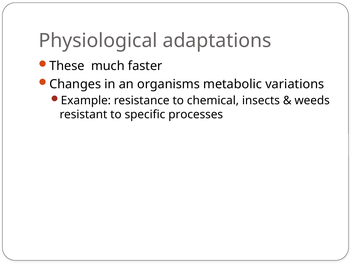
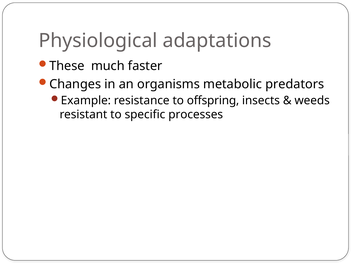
variations: variations -> predators (295, 84)
chemical: chemical -> offspring (213, 100)
